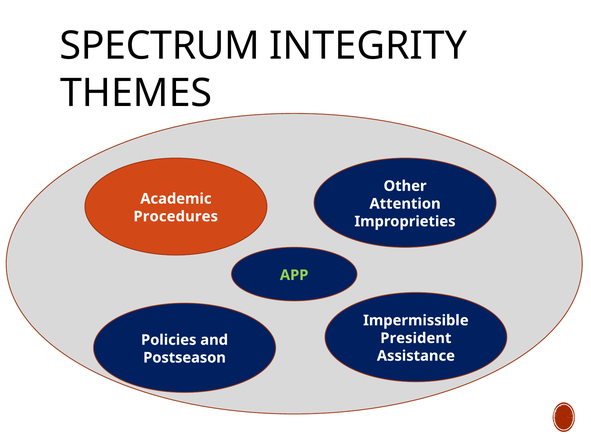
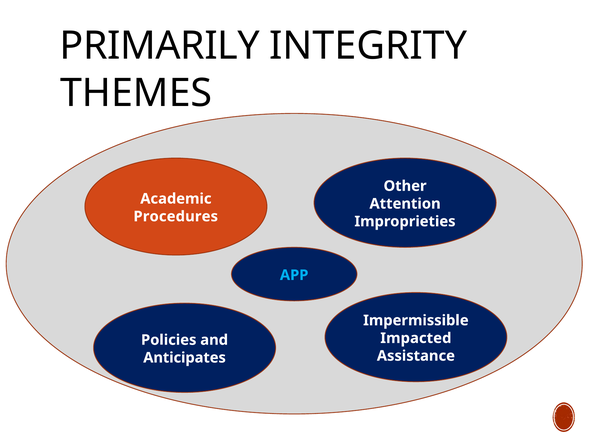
SPECTRUM: SPECTRUM -> PRIMARILY (160, 46)
APP colour: light green -> light blue (294, 275)
President: President -> Impacted (416, 338)
Postseason: Postseason -> Anticipates (185, 358)
